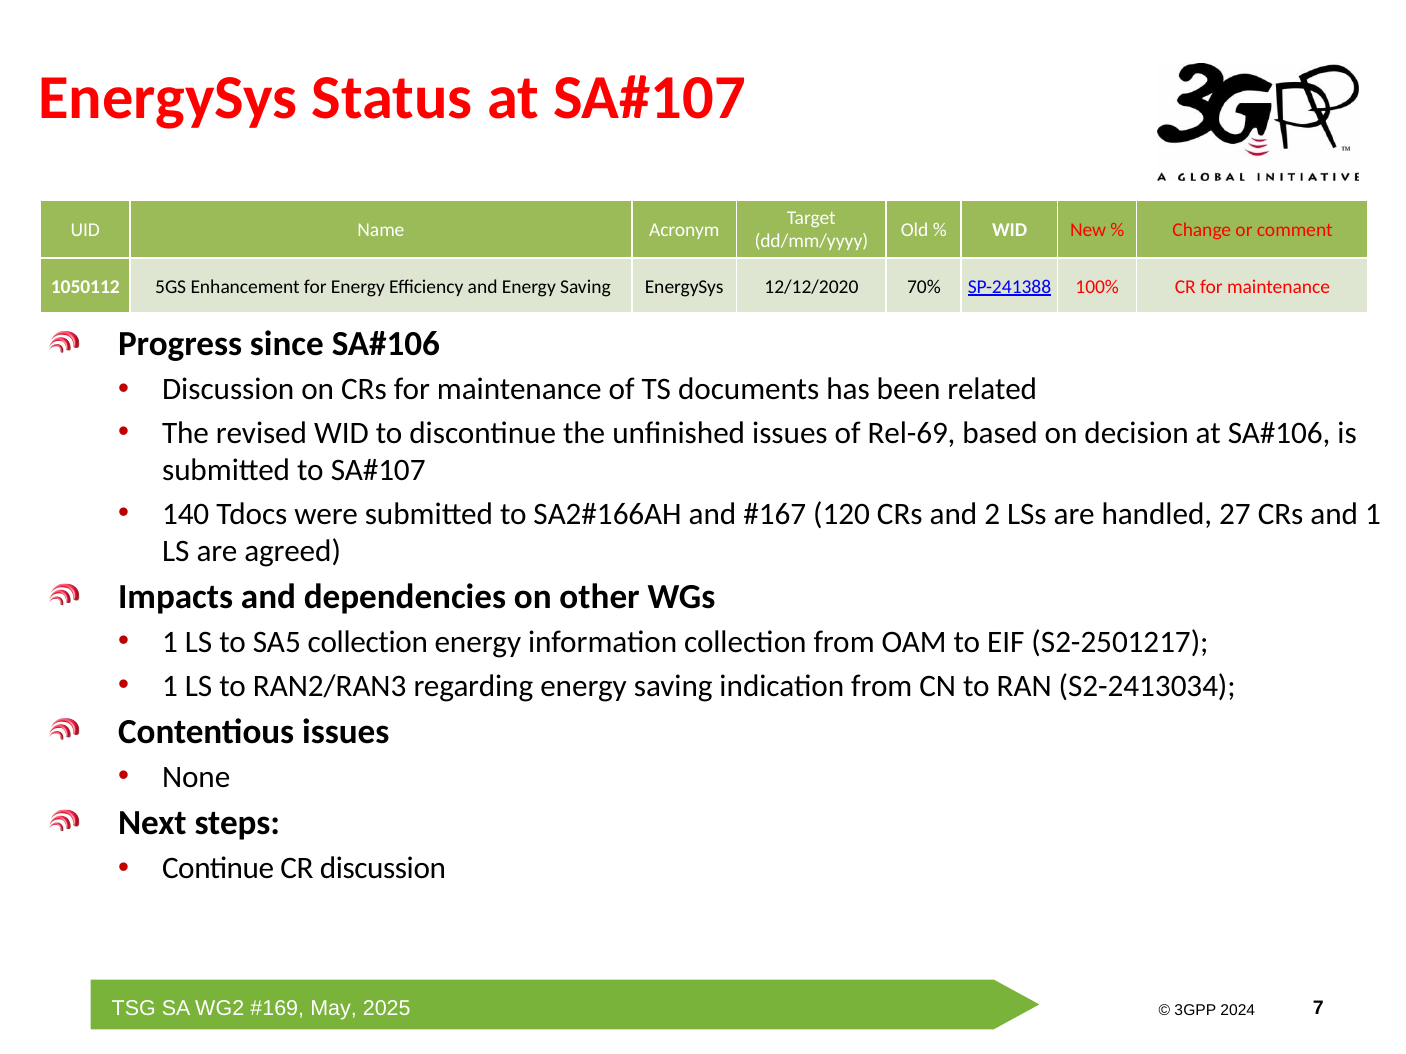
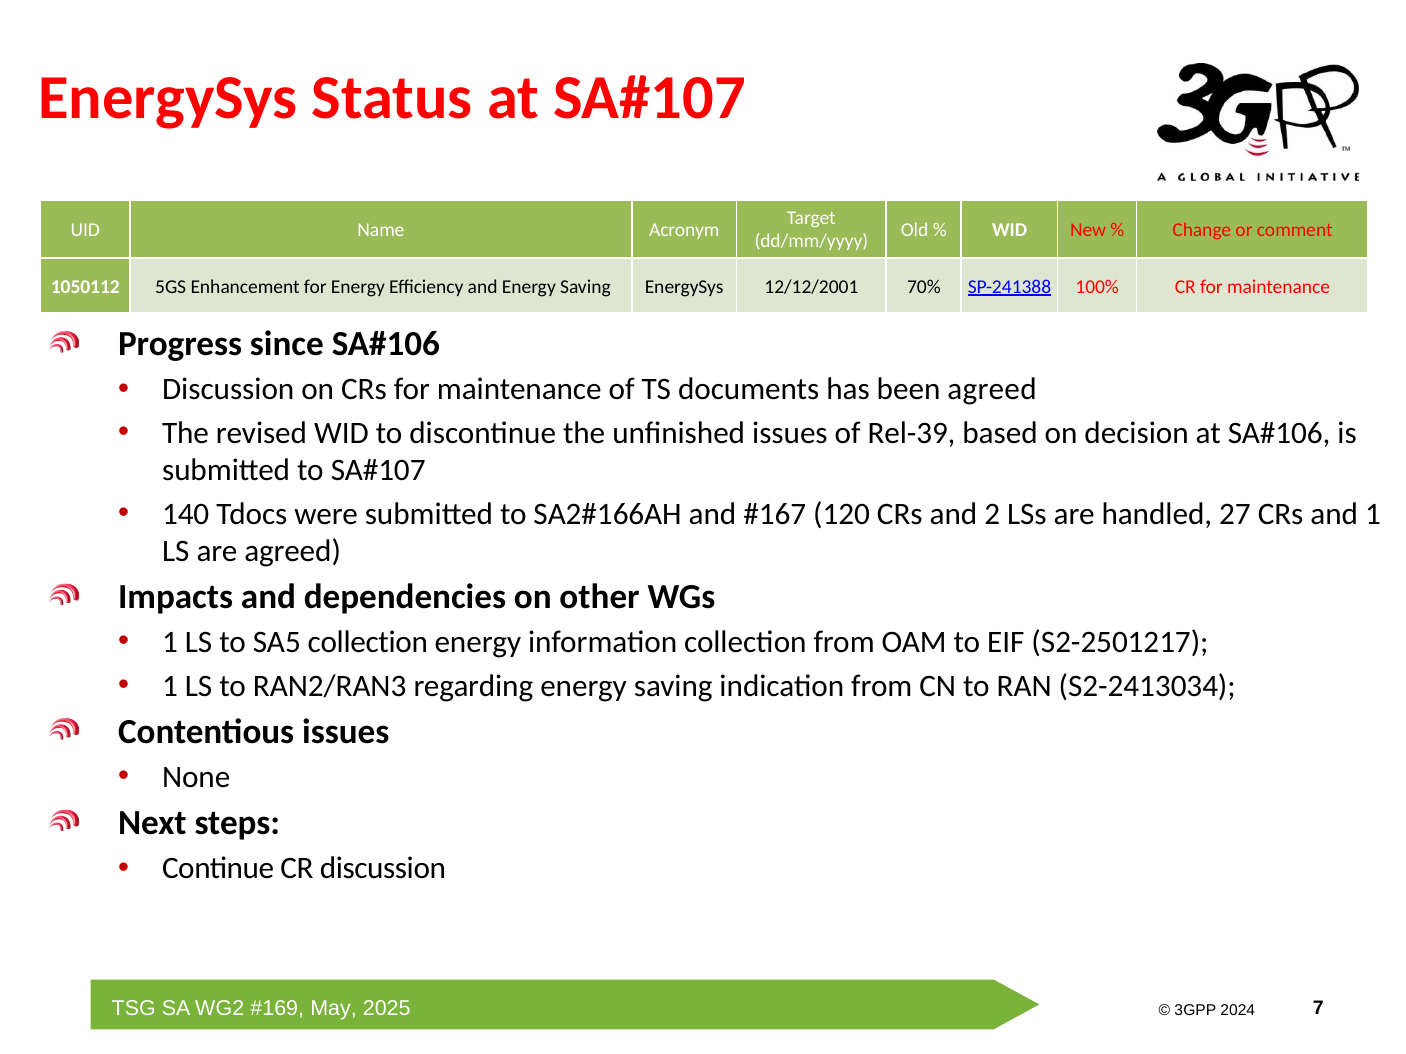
12/12/2020: 12/12/2020 -> 12/12/2001 (811, 287)
been related: related -> agreed (992, 390)
Rel-69: Rel-69 -> Rel-39 (912, 433)
